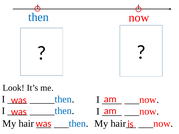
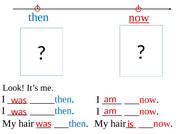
now underline: none -> present (139, 18)
